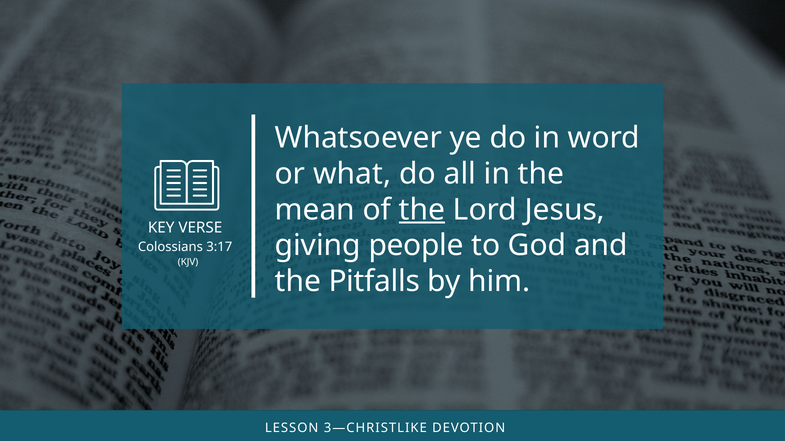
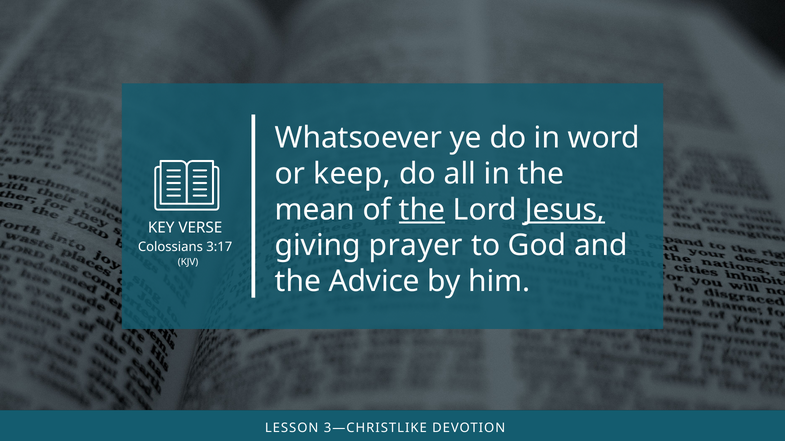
what: what -> keep (352, 174)
Jesus underline: none -> present (565, 210)
people: people -> prayer (416, 246)
Pitfalls: Pitfalls -> Advice (374, 282)
